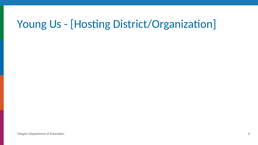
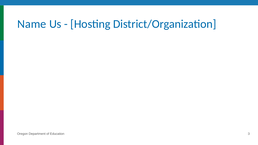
Young: Young -> Name (32, 24)
